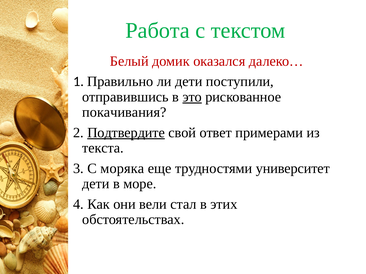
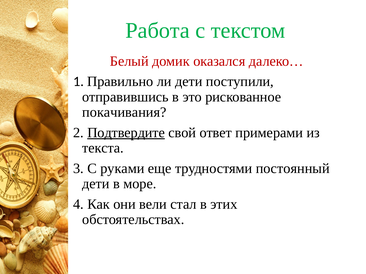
это underline: present -> none (192, 97)
моряка: моряка -> руками (122, 169)
университет: университет -> постоянный (293, 169)
